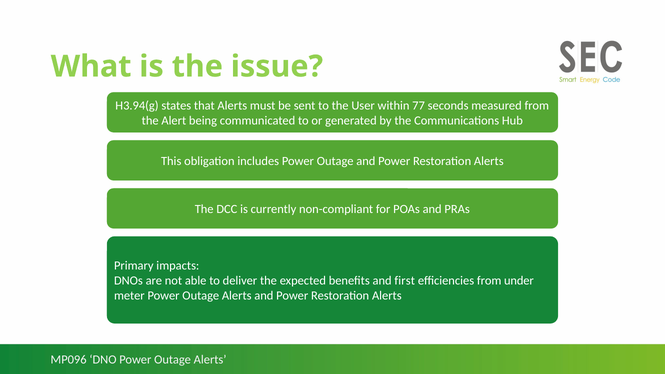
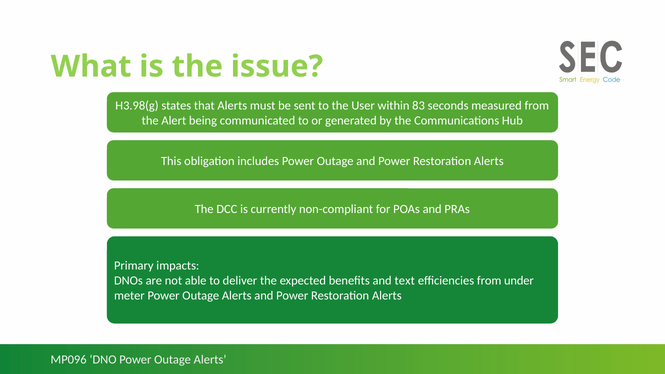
H3.94(g: H3.94(g -> H3.98(g (137, 106)
77: 77 -> 83 (419, 106)
first: first -> text (405, 281)
